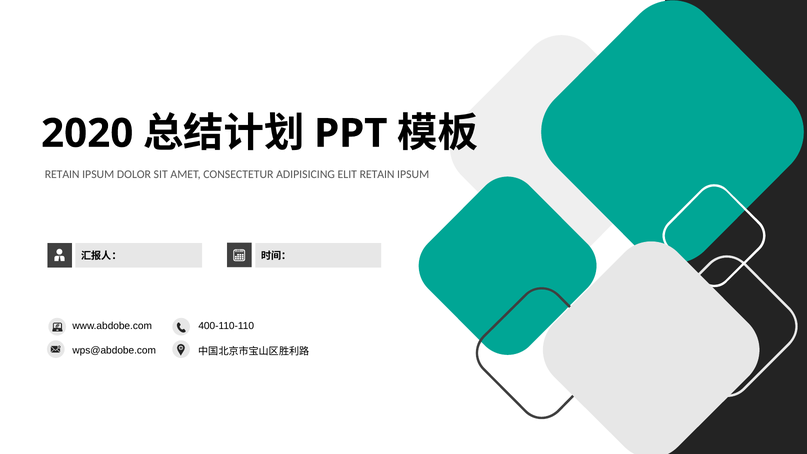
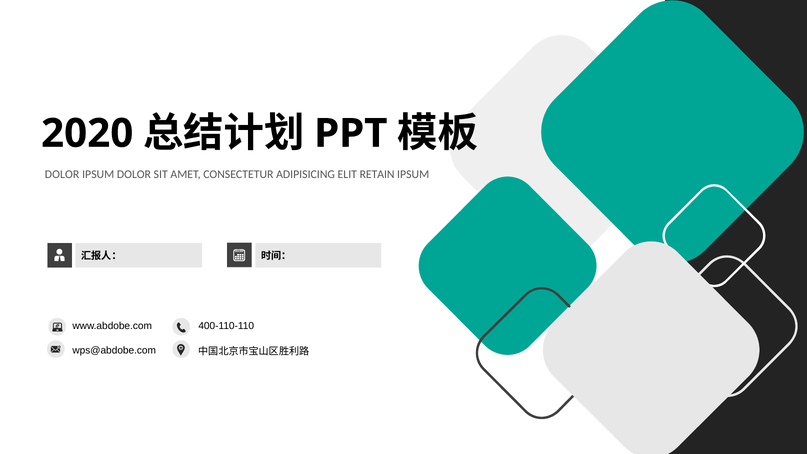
RETAIN: RETAIN -> DOLOR (62, 174)
